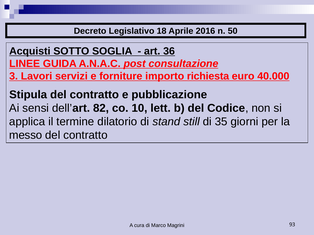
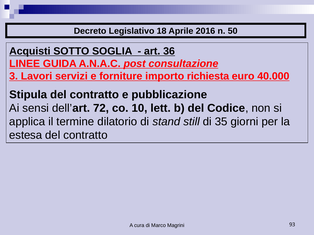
82: 82 -> 72 (101, 108)
messo: messo -> estesa (26, 136)
